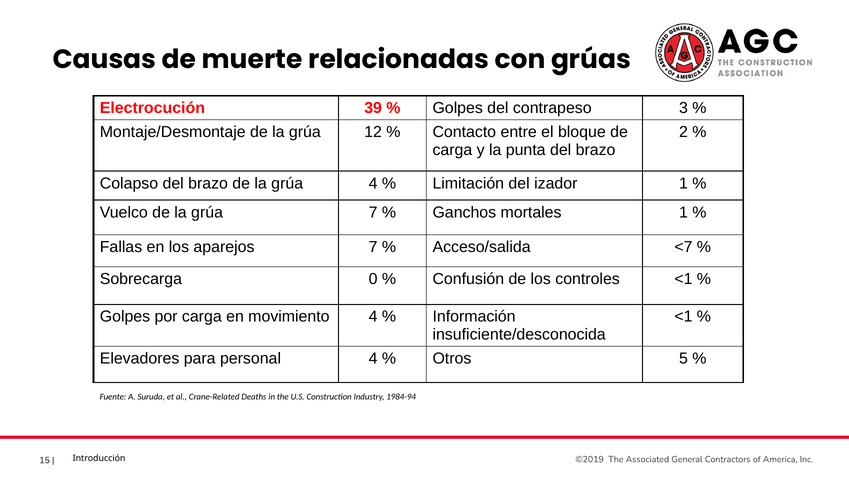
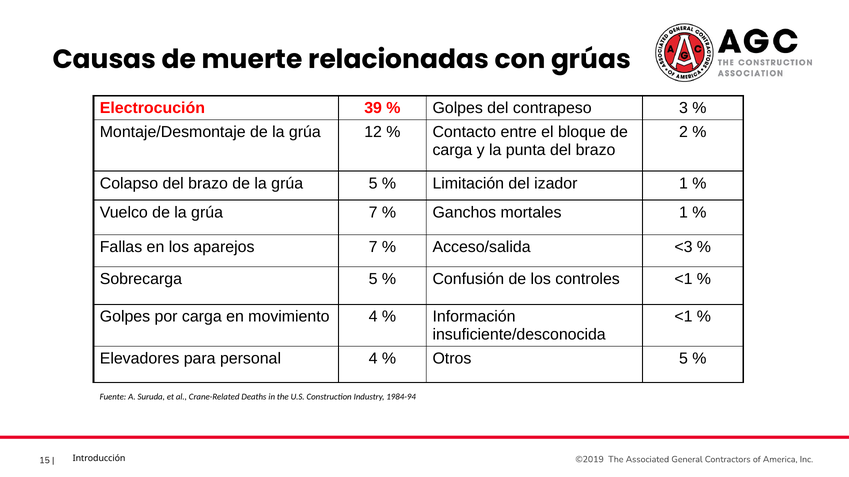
grúa 4: 4 -> 5 (373, 184)
<7: <7 -> <3 (683, 247)
Sobrecarga 0: 0 -> 5 (373, 280)
